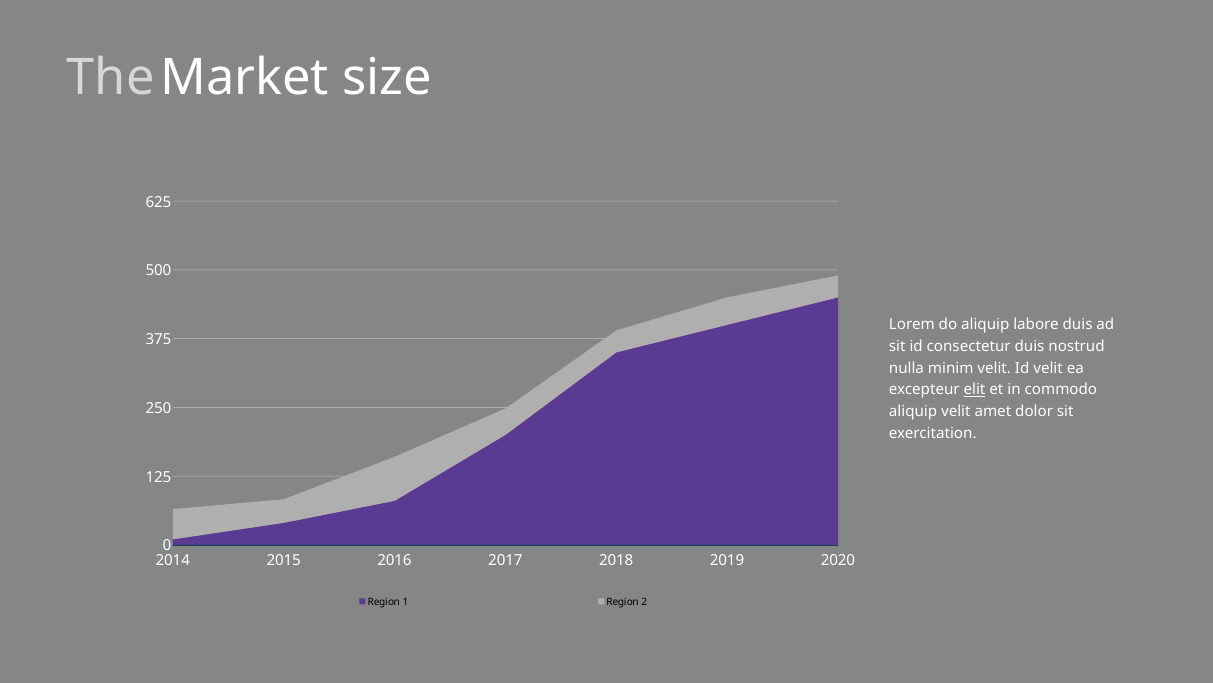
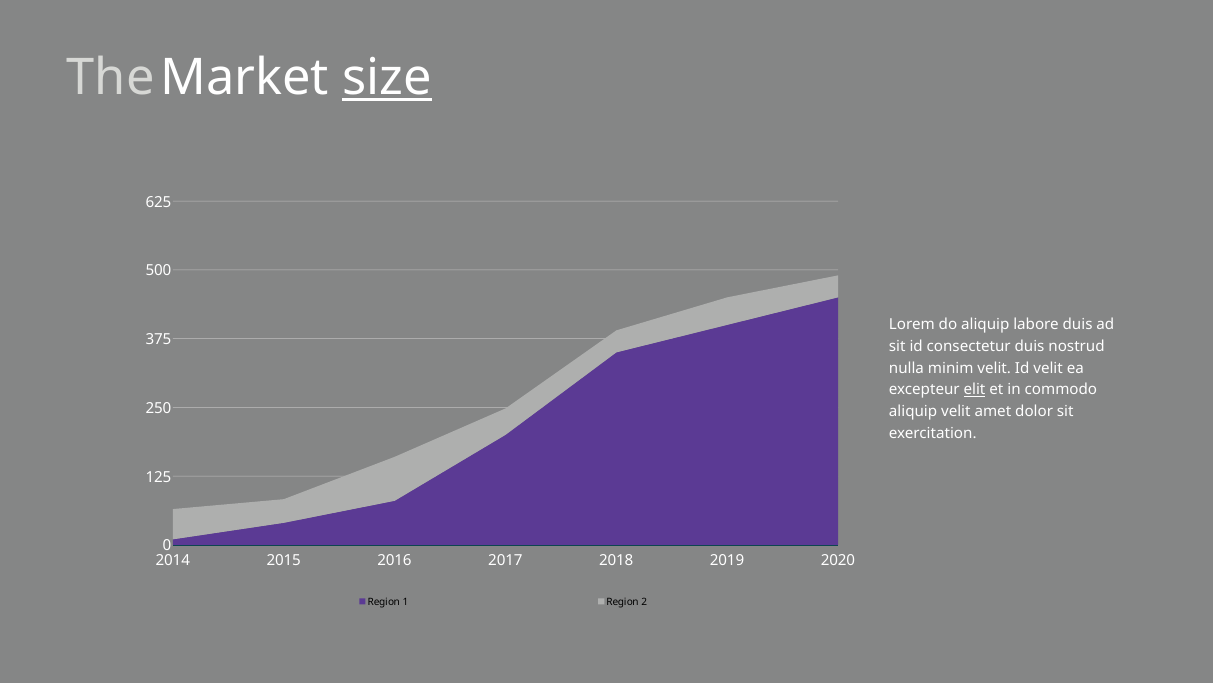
size underline: none -> present (387, 78)
